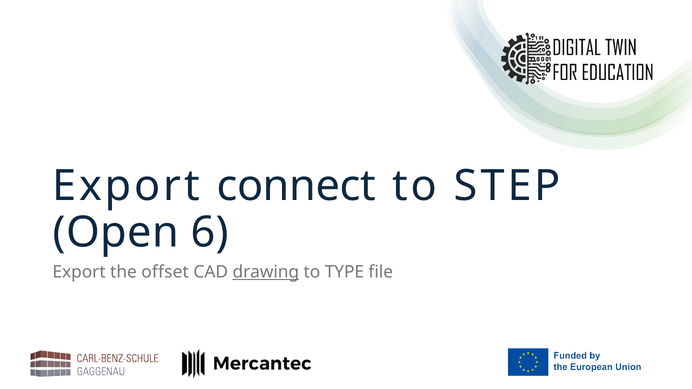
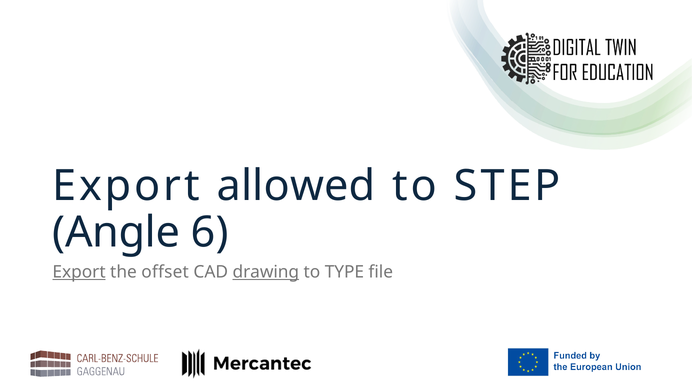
connect: connect -> allowed (296, 186)
Open: Open -> Angle (116, 233)
Export underline: none -> present (79, 272)
